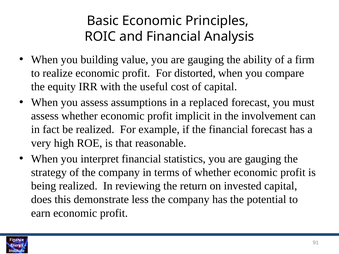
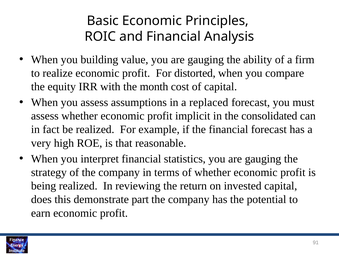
useful: useful -> month (154, 87)
involvement: involvement -> consolidated (269, 116)
less: less -> part (140, 200)
